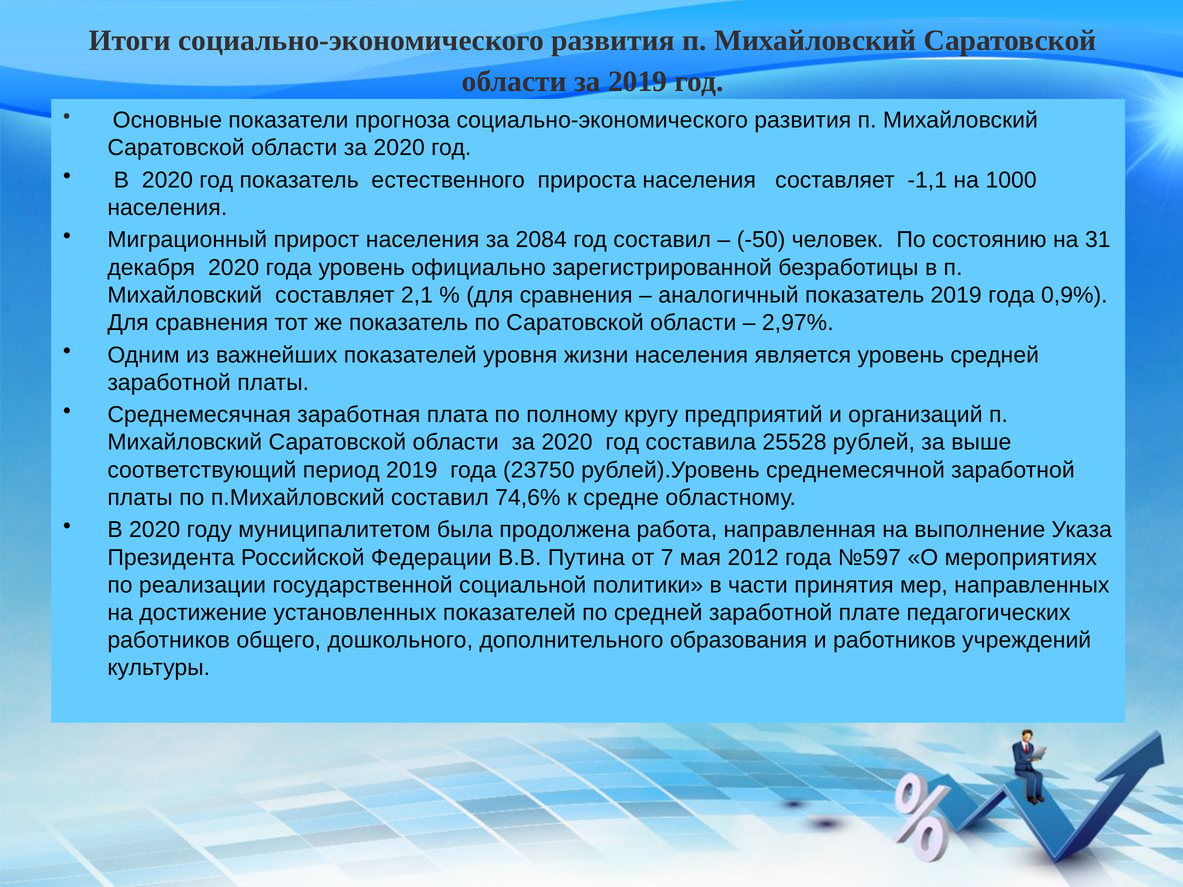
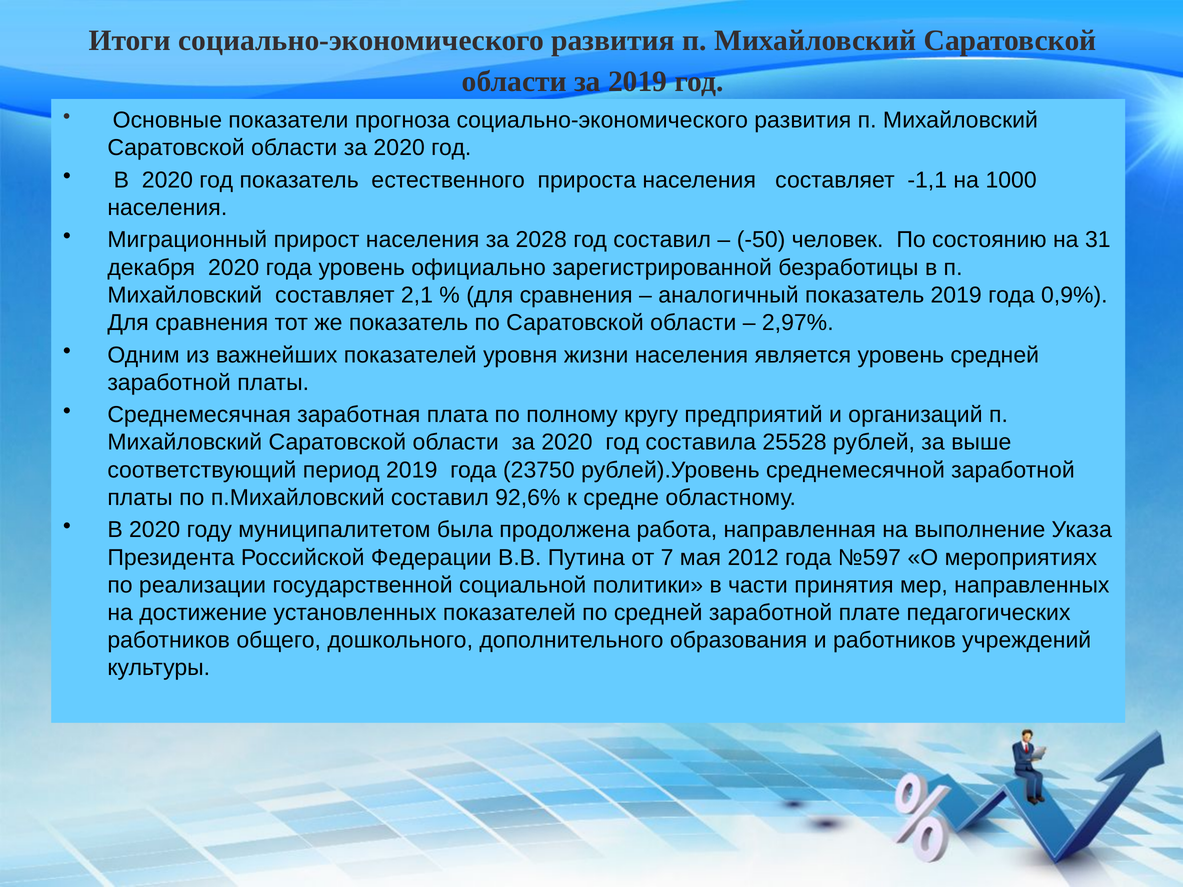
2084: 2084 -> 2028 (541, 240)
74,6%: 74,6% -> 92,6% (528, 498)
